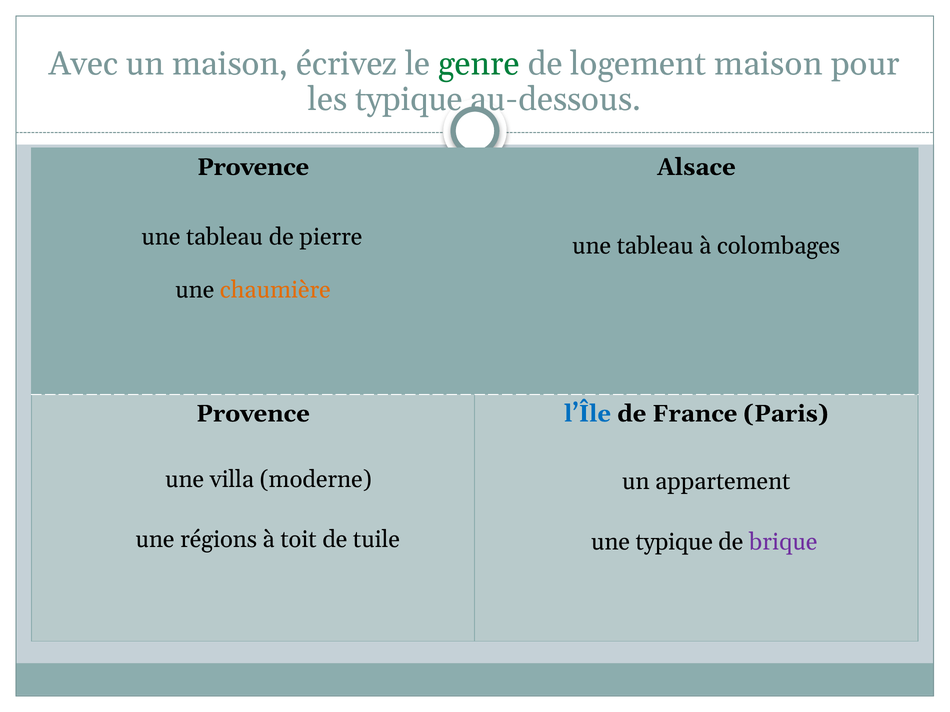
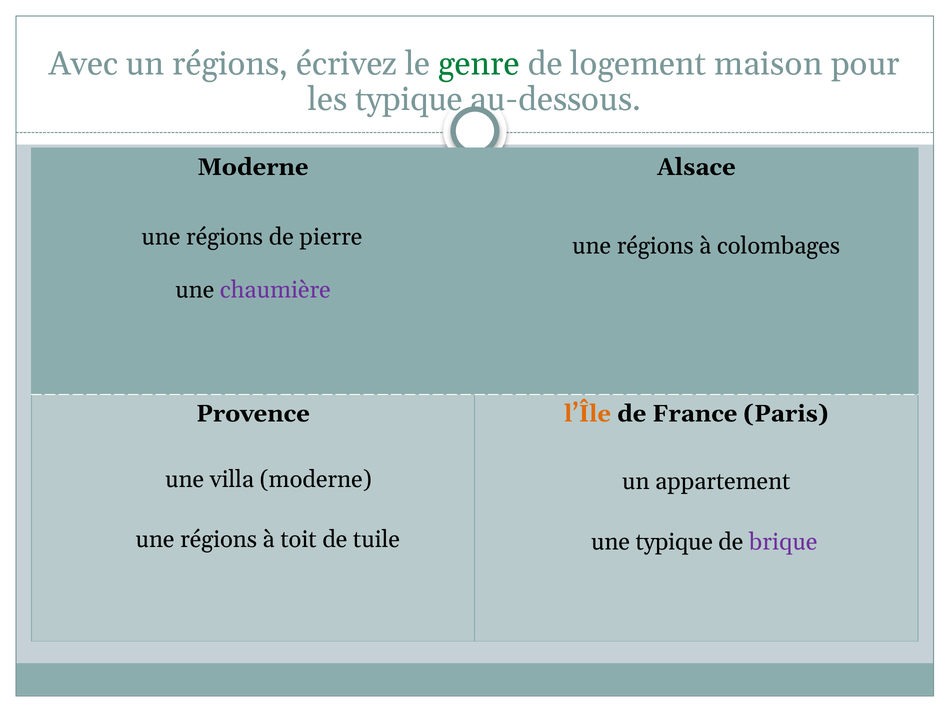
un maison: maison -> régions (230, 64)
Provence: Provence -> Moderne (253, 167)
tableau: tableau -> régions (225, 237)
tableau: tableau -> régions (655, 246)
chaumière colour: orange -> purple (275, 290)
l’Île colour: blue -> orange (588, 414)
